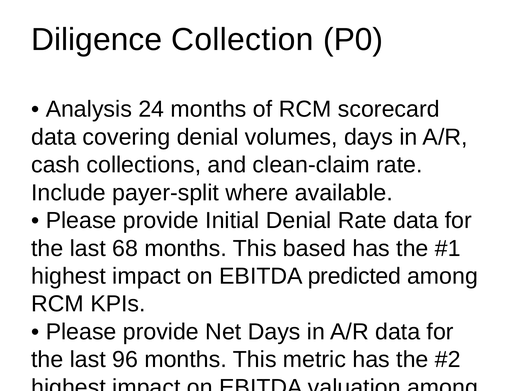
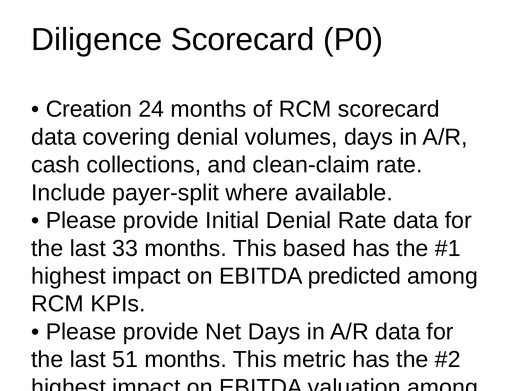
Diligence Collection: Collection -> Scorecard (243, 40)
Analysis: Analysis -> Creation (89, 109)
68: 68 -> 33 (125, 248)
96: 96 -> 51 (125, 359)
